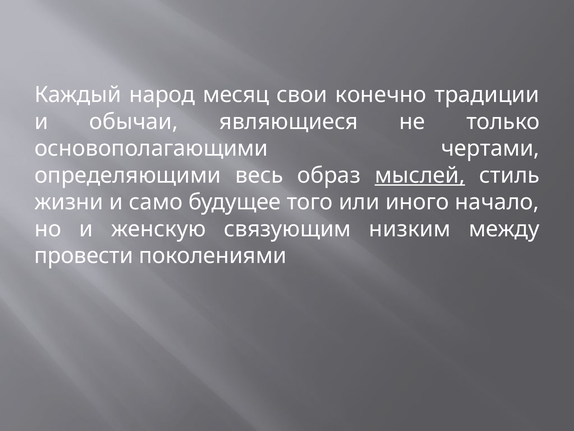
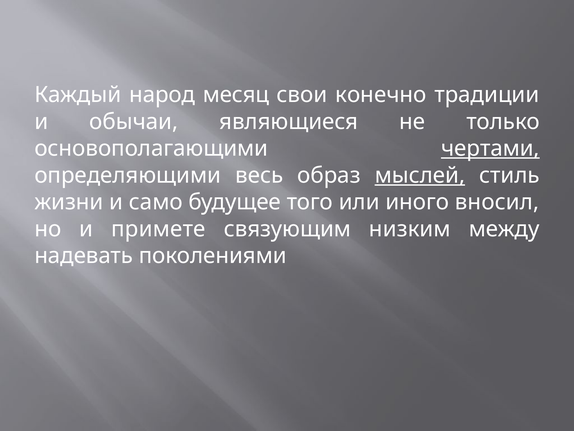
чертами underline: none -> present (490, 148)
начало: начало -> вносил (497, 202)
женскую: женскую -> примете (158, 229)
провести: провести -> надевать (84, 255)
